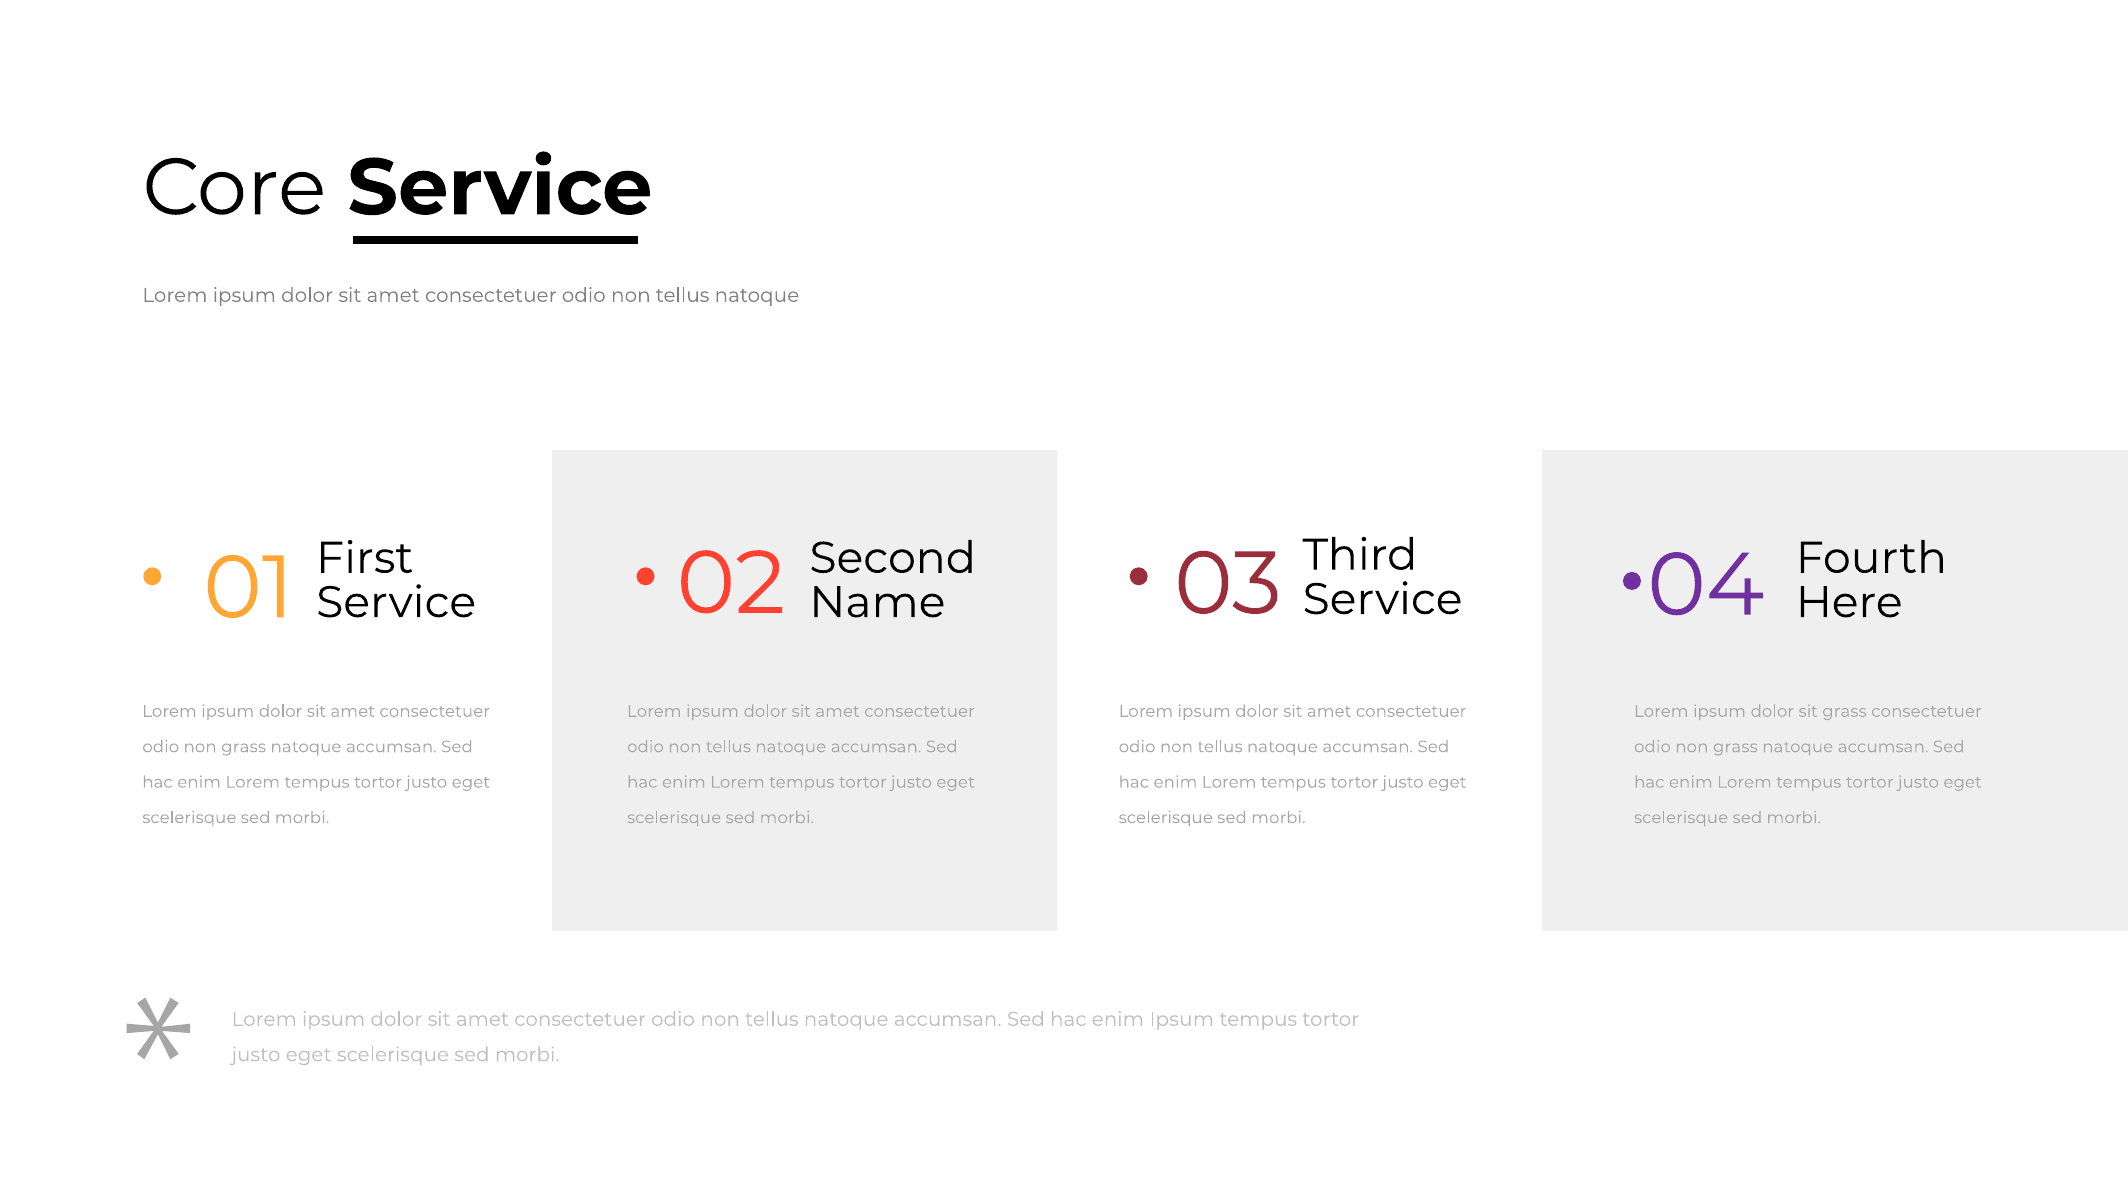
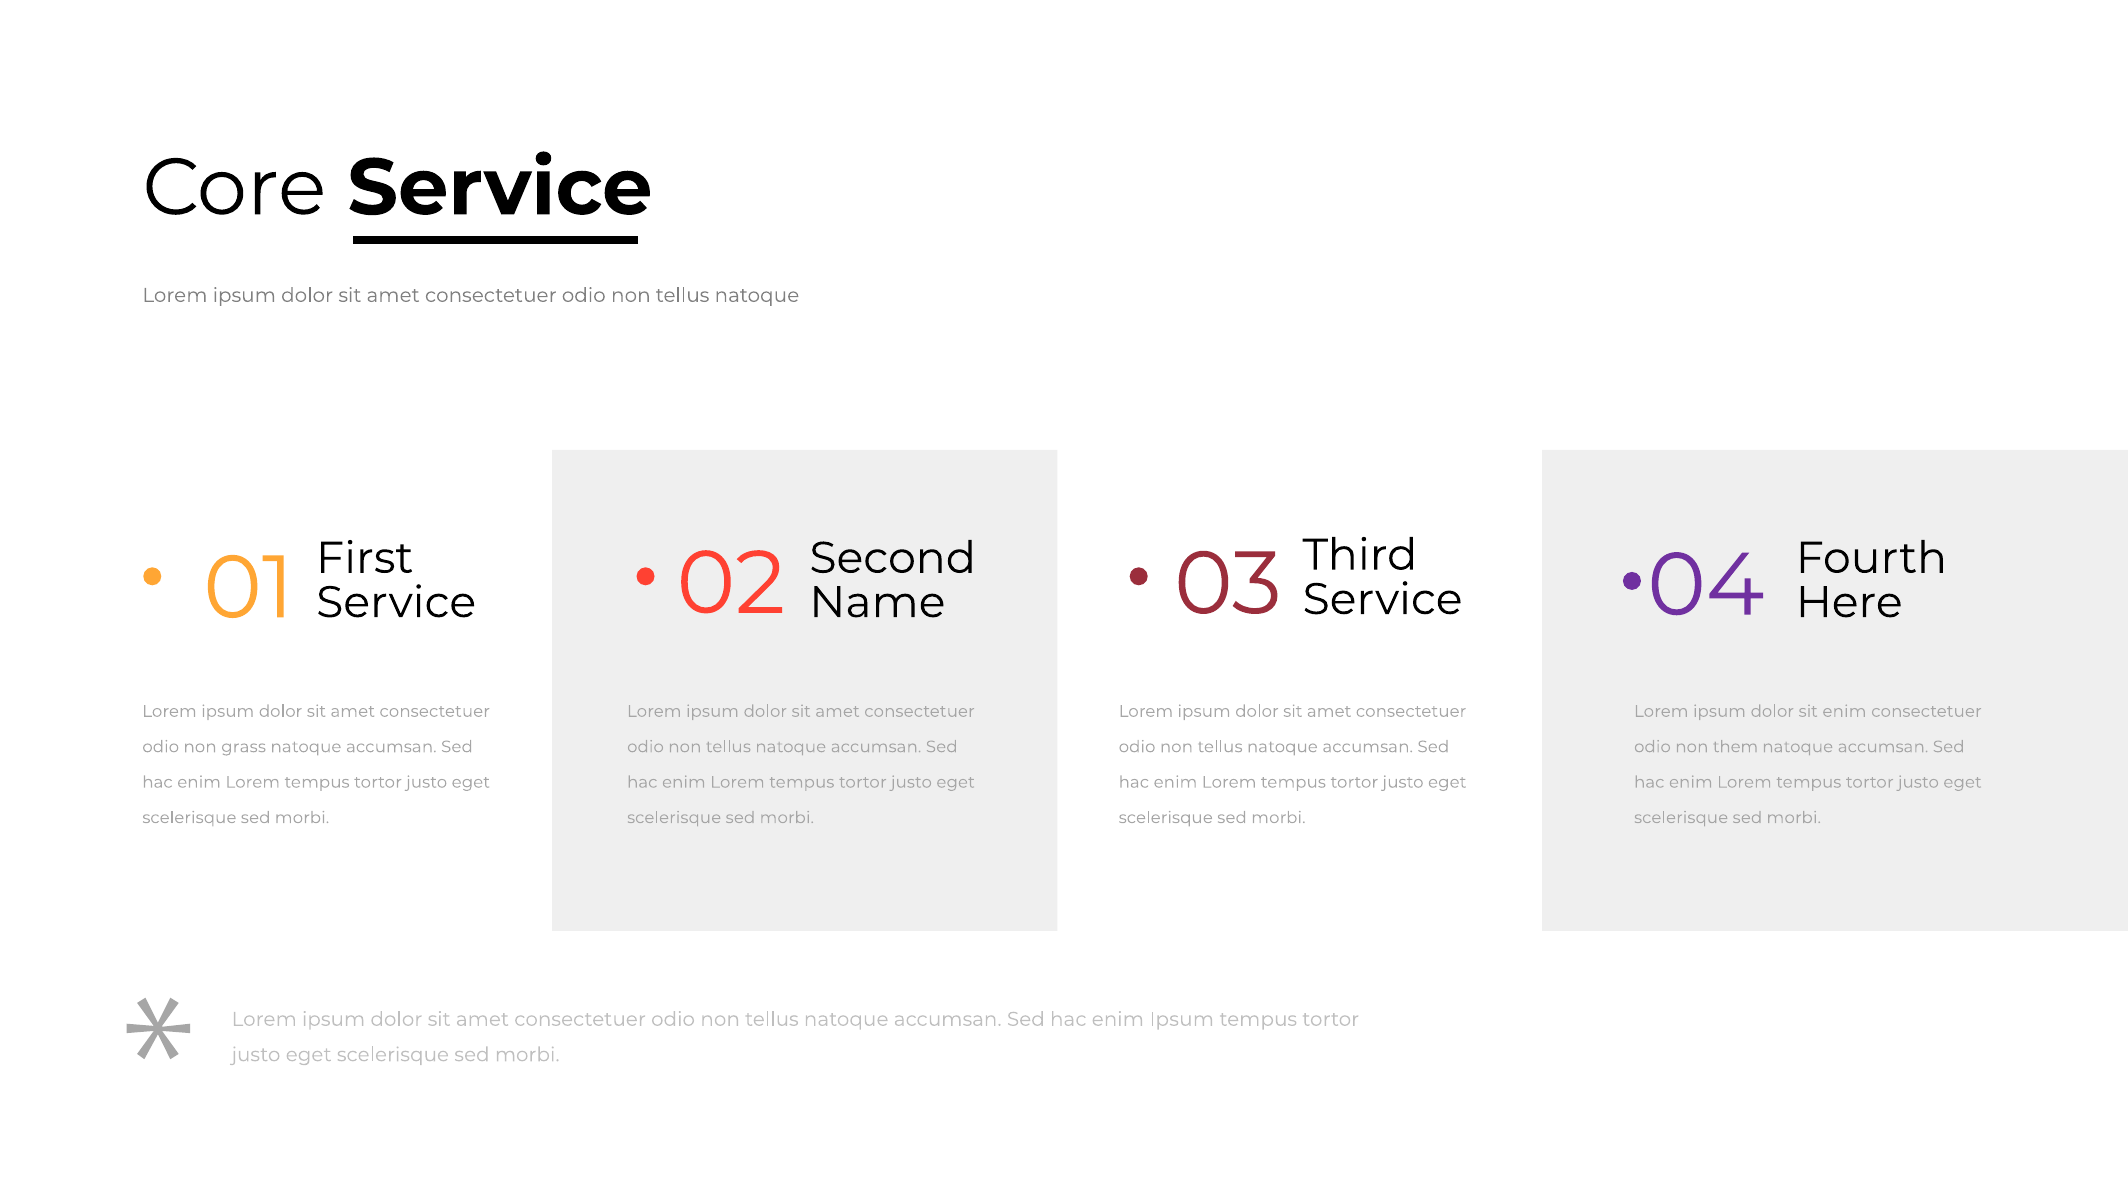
sit grass: grass -> enim (1844, 711)
grass: grass -> them (1736, 747)
